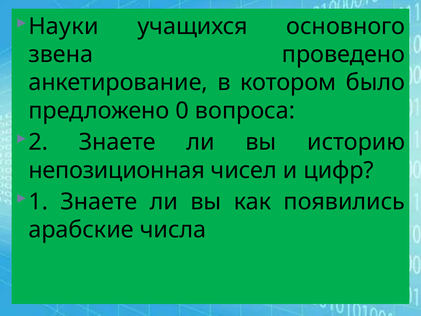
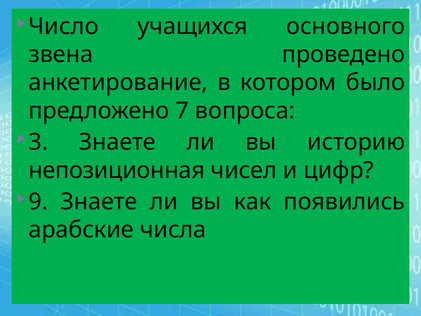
Науки: Науки -> Число (63, 26)
0: 0 -> 7 (182, 111)
2: 2 -> 3 (38, 142)
1: 1 -> 9 (38, 202)
